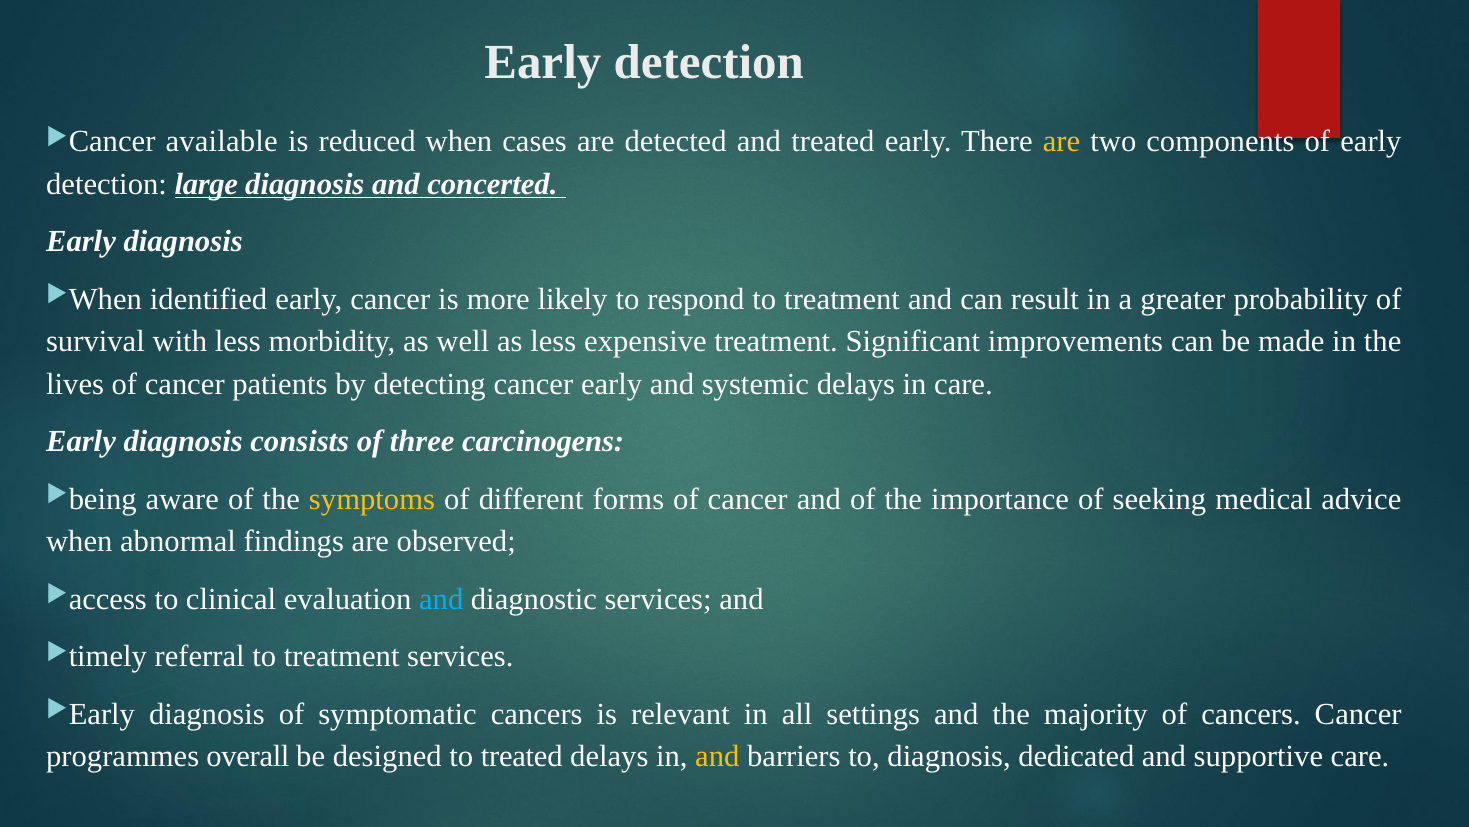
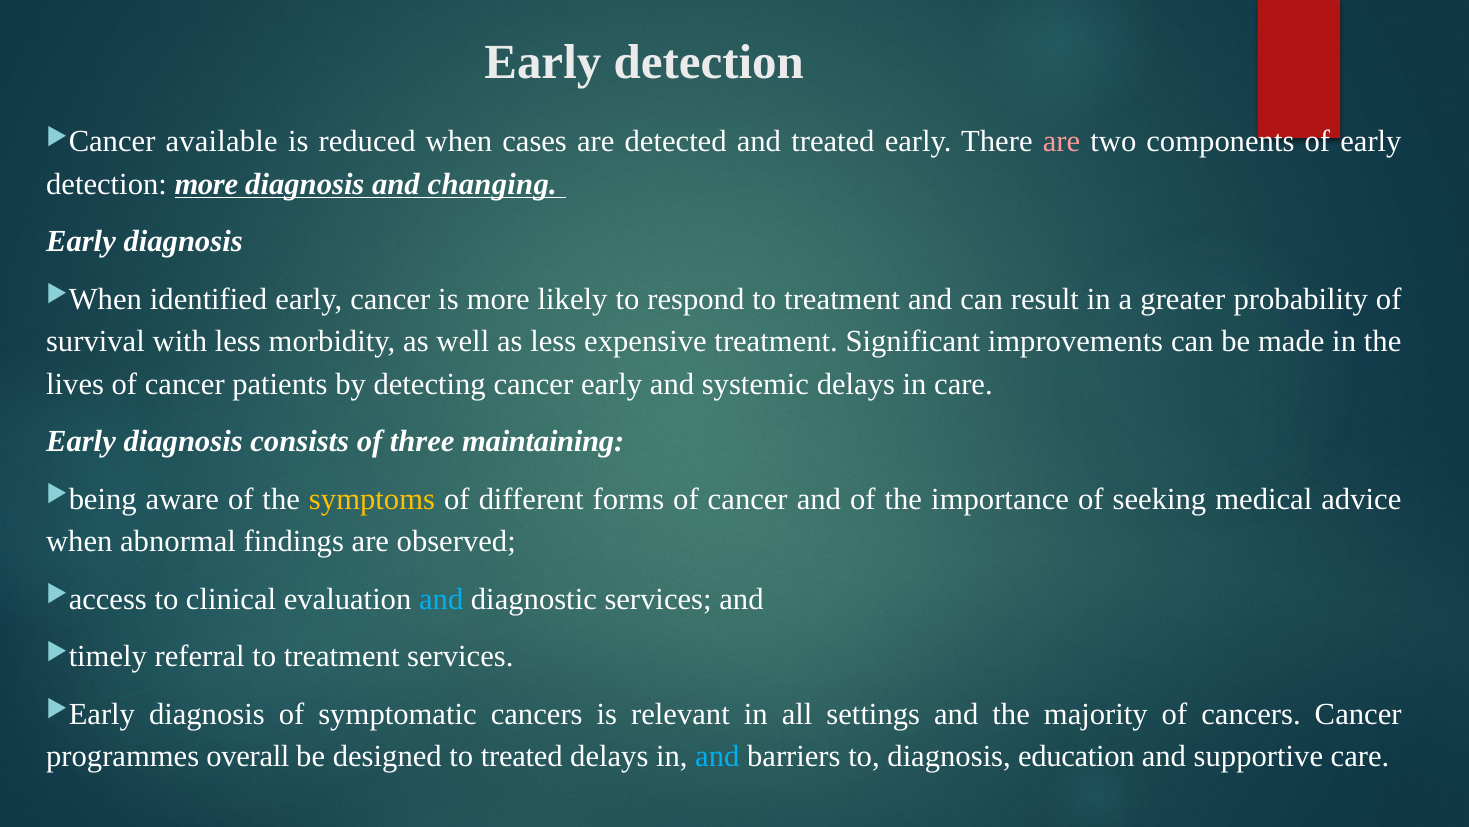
are colour: yellow -> pink (1061, 142)
detection large: large -> more (206, 184)
concerted: concerted -> changing (492, 184)
carcinogens: carcinogens -> maintaining (543, 441)
and colour: yellow -> light blue (717, 756)
dedicated: dedicated -> education (1076, 756)
